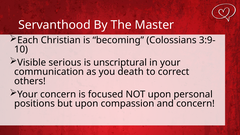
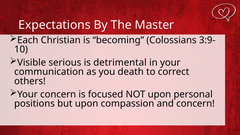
Servanthood: Servanthood -> Expectations (54, 25)
unscriptural: unscriptural -> detrimental (120, 63)
